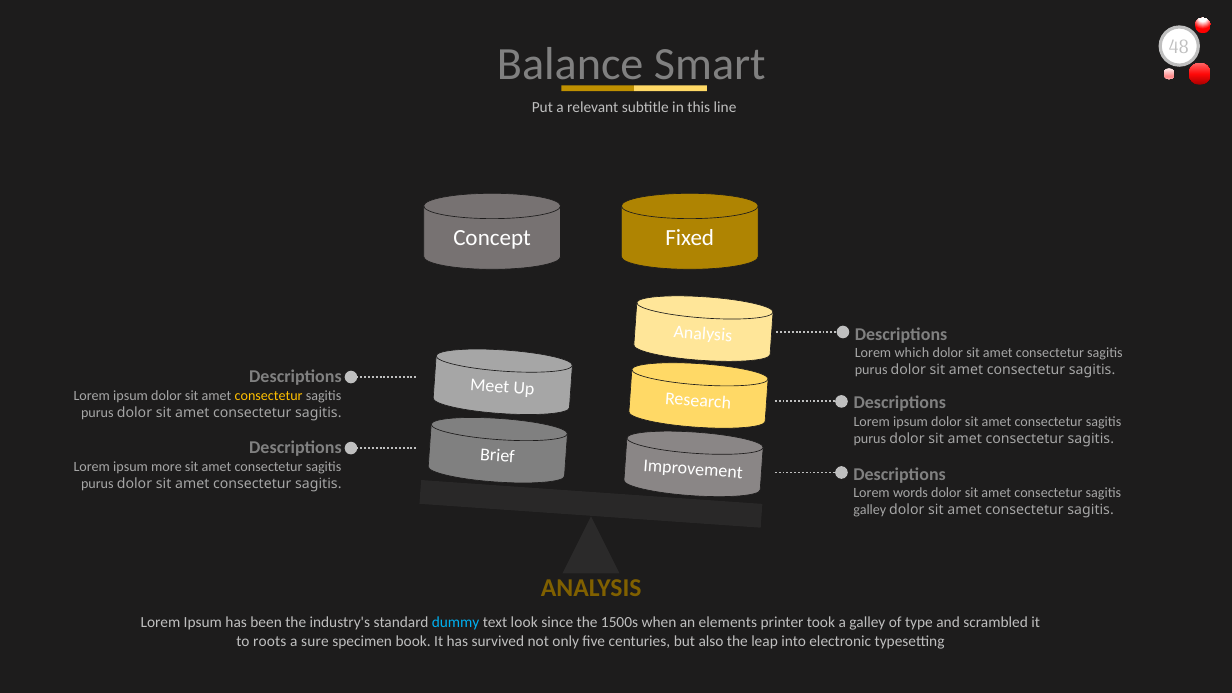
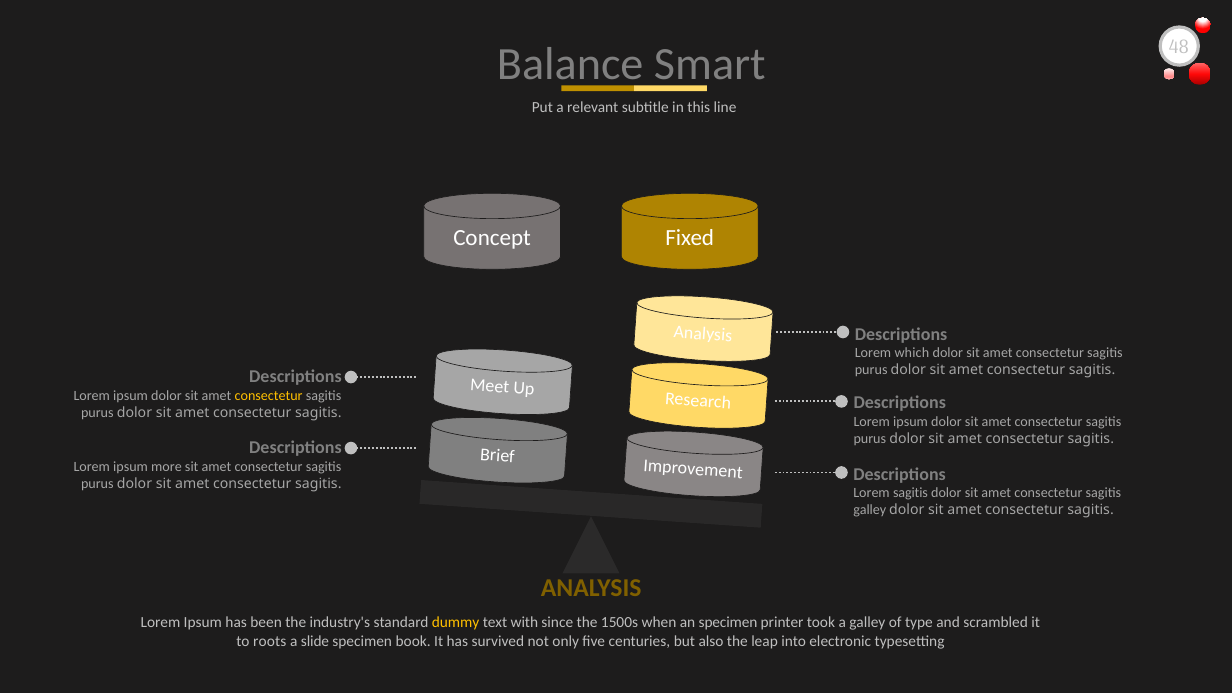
Lorem words: words -> sagitis (910, 493)
dummy colour: light blue -> yellow (456, 623)
look: look -> with (524, 623)
an elements: elements -> specimen (728, 623)
sure: sure -> slide (315, 641)
